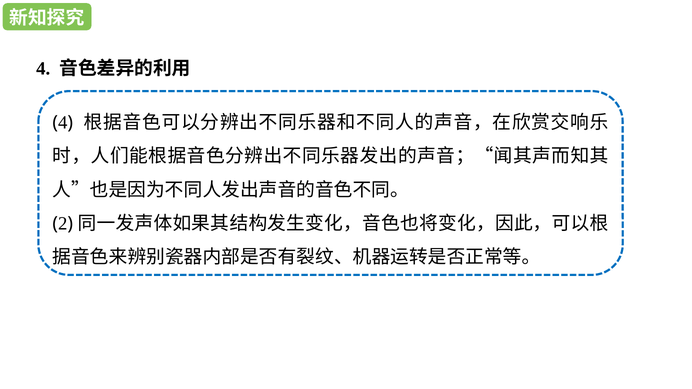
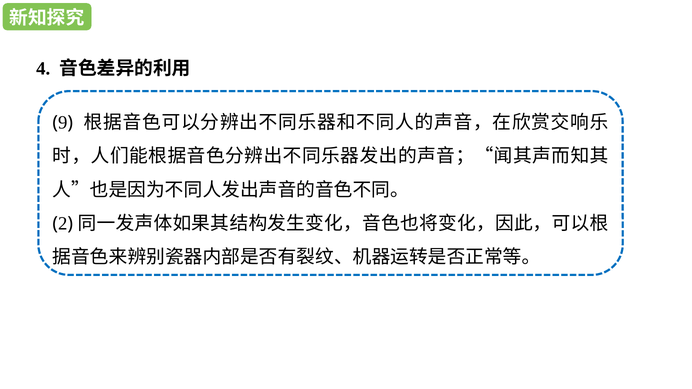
4: 4 -> 9 (63, 123)
